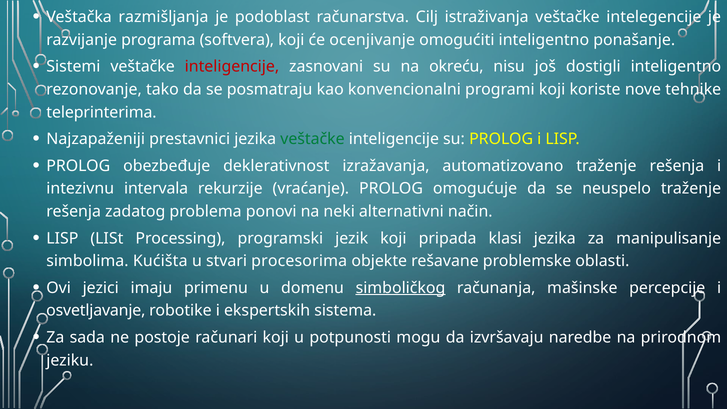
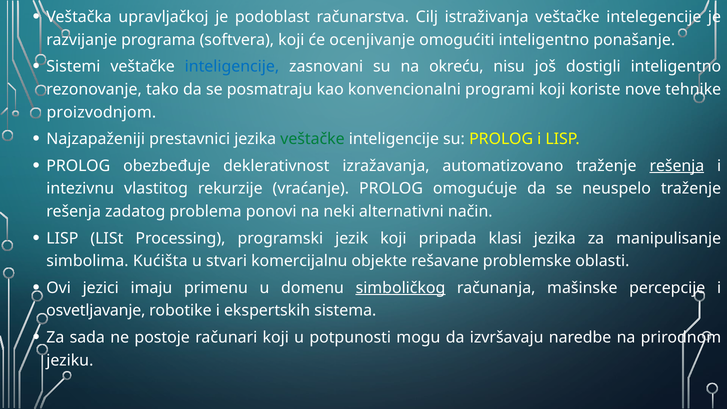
razmišljanja: razmišljanja -> upravljačkoj (164, 17)
inteligencije colour: red -> blue (232, 67)
teleprinterima: teleprinterima -> proizvodnjom (101, 112)
rešenja underline: none -> present (677, 166)
intervala: intervala -> vlastitog (156, 189)
procesorima: procesorima -> komercijalnu (299, 261)
